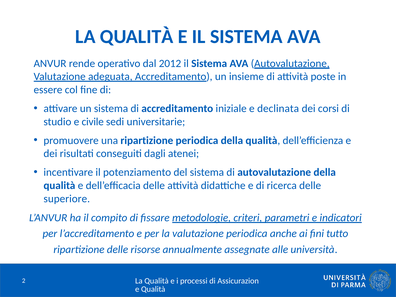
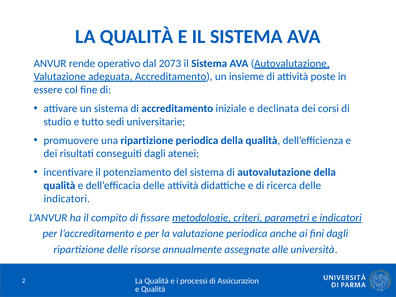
2012: 2012 -> 2073 (170, 63)
civile: civile -> tutto (93, 122)
superiore: superiore -> indicatori (67, 199)
fini tutto: tutto -> dagli (337, 234)
